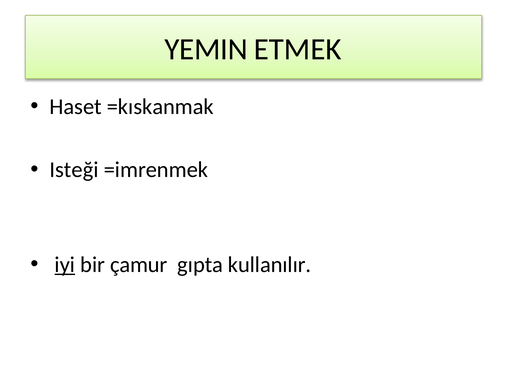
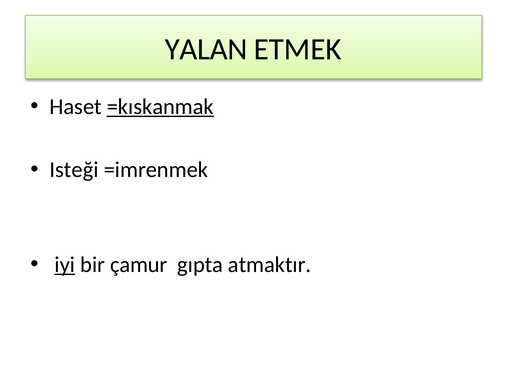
YEMIN: YEMIN -> YALAN (206, 49)
=kıskanmak underline: none -> present (160, 106)
kullanılır: kullanılır -> atmaktır (270, 264)
